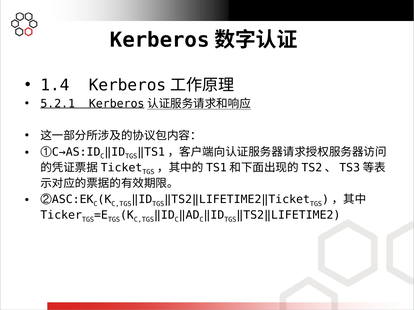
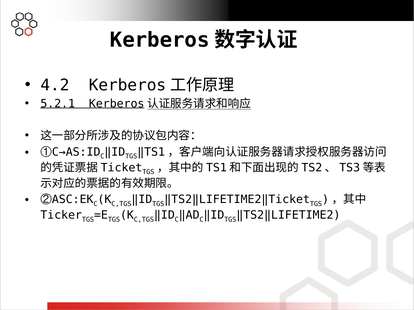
1.4: 1.4 -> 4.2 (55, 85)
